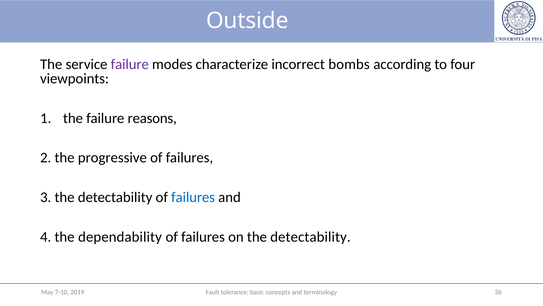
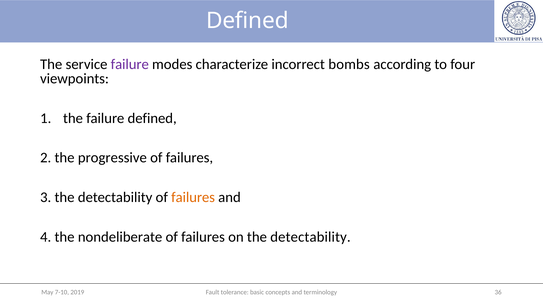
Outside: Outside -> Defined (247, 21)
failure reasons: reasons -> defined (152, 118)
failures colour: blue -> orange (193, 197)
dependability: dependability -> nondeliberate (120, 237)
